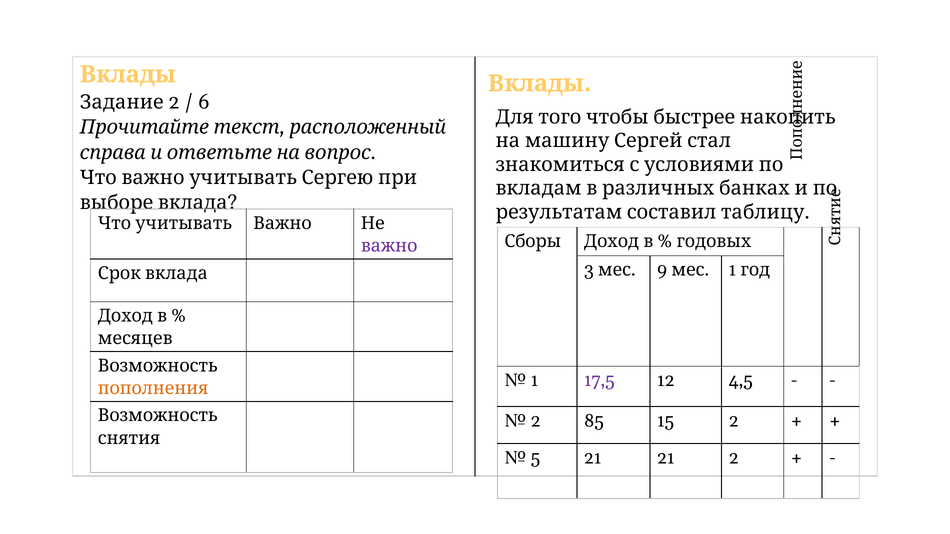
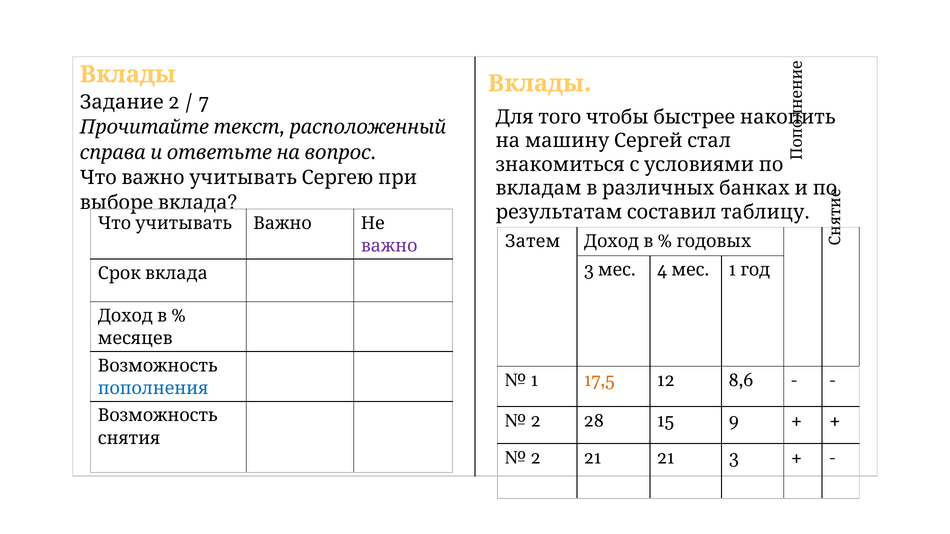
6: 6 -> 7 (204, 102)
Сборы: Сборы -> Затем (533, 242)
9: 9 -> 4 (662, 270)
17,5 colour: purple -> orange (599, 381)
4,5: 4,5 -> 8,6 (741, 381)
пополнения colour: orange -> blue (153, 389)
85: 85 -> 28 (594, 421)
15 2: 2 -> 9 (734, 421)
5: 5 -> 2 (536, 458)
21 2: 2 -> 3 (734, 458)
